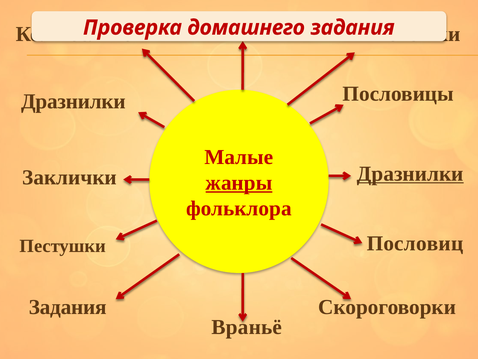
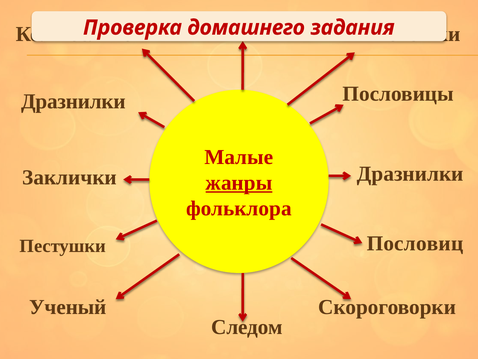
Дразнилки underline: present -> none (410, 173)
Задания: Задания -> Ученый (68, 307)
Враньё: Враньё -> Следом (247, 327)
